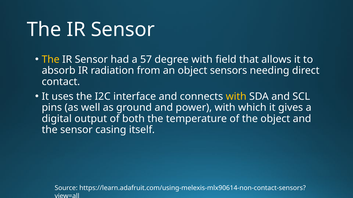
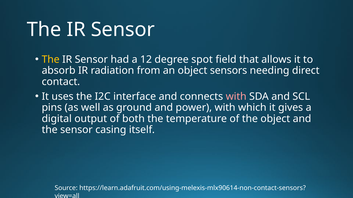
57: 57 -> 12 (146, 60)
degree with: with -> spot (202, 60)
with colour: yellow -> pink (236, 97)
